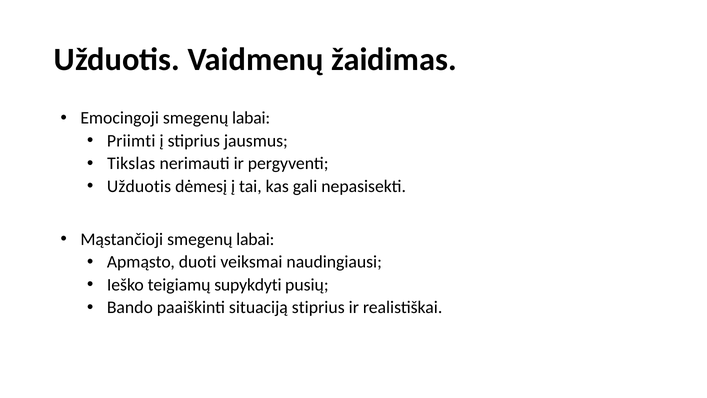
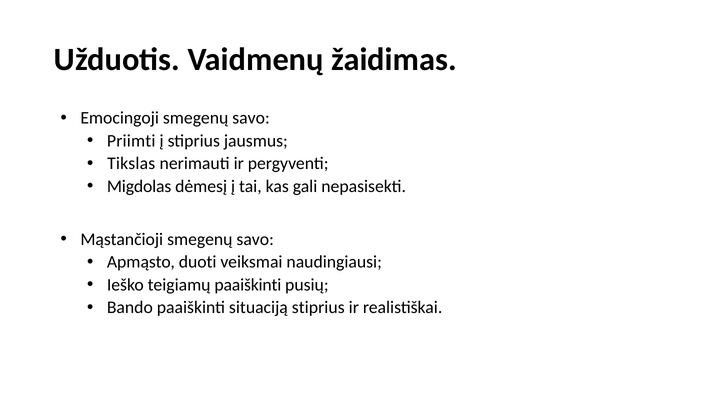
Emocingoji smegenų labai: labai -> savo (251, 118)
Užduotis: Užduotis -> Migdolas (139, 186)
Mąstančioji smegenų labai: labai -> savo (255, 239)
teigiamų supykdyti: supykdyti -> paaiškinti (248, 285)
